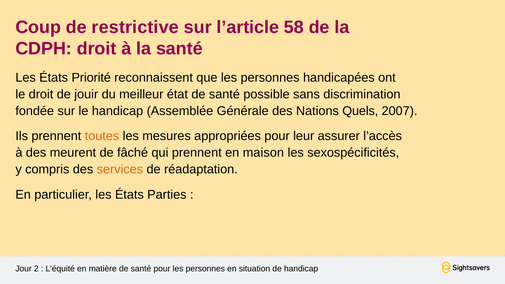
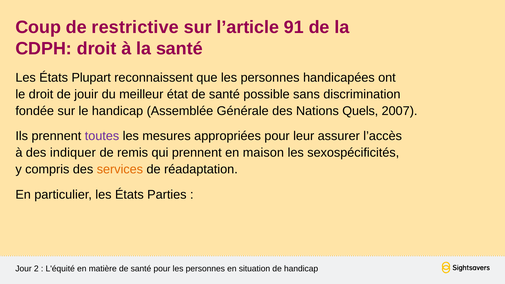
58: 58 -> 91 (294, 27)
Priorité: Priorité -> Plupart (91, 78)
toutes colour: orange -> purple (102, 136)
meurent: meurent -> indiquer (73, 153)
fâché: fâché -> remis (133, 153)
